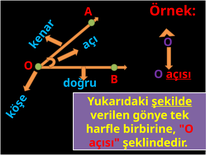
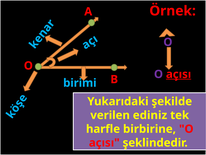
doğru: doğru -> birimi (80, 83)
şekilde underline: present -> none (172, 101)
gönye: gönye -> ediniz (150, 115)
